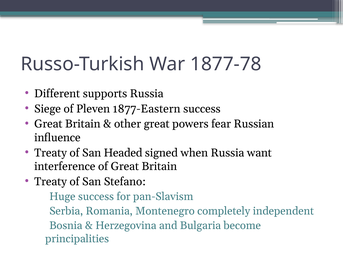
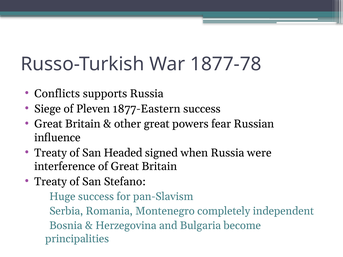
Different: Different -> Conflicts (57, 94)
want: want -> were (259, 153)
